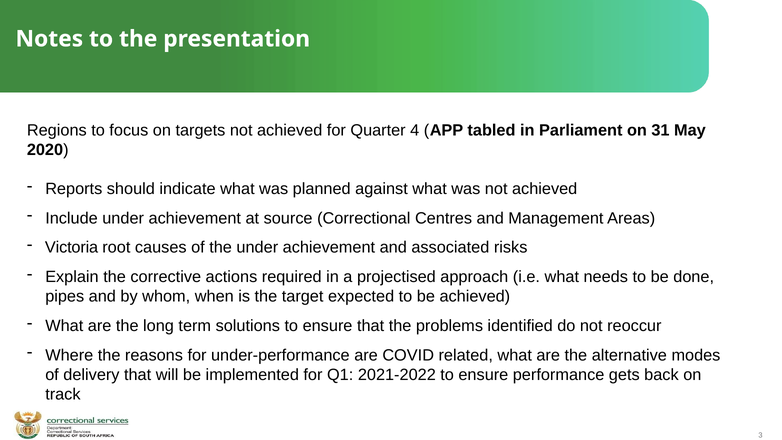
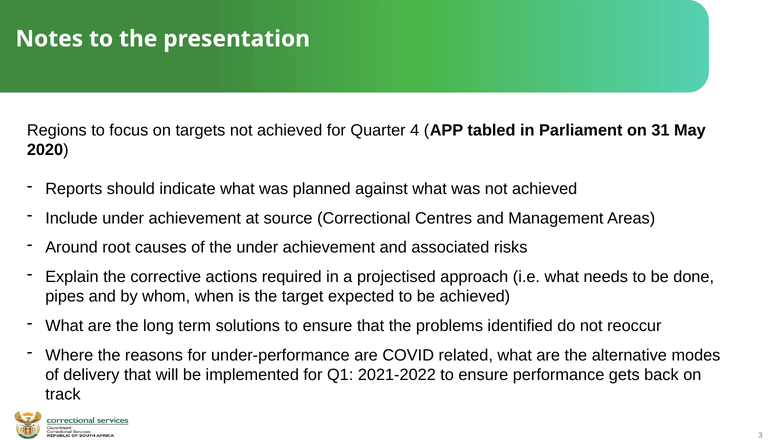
Victoria: Victoria -> Around (72, 248)
